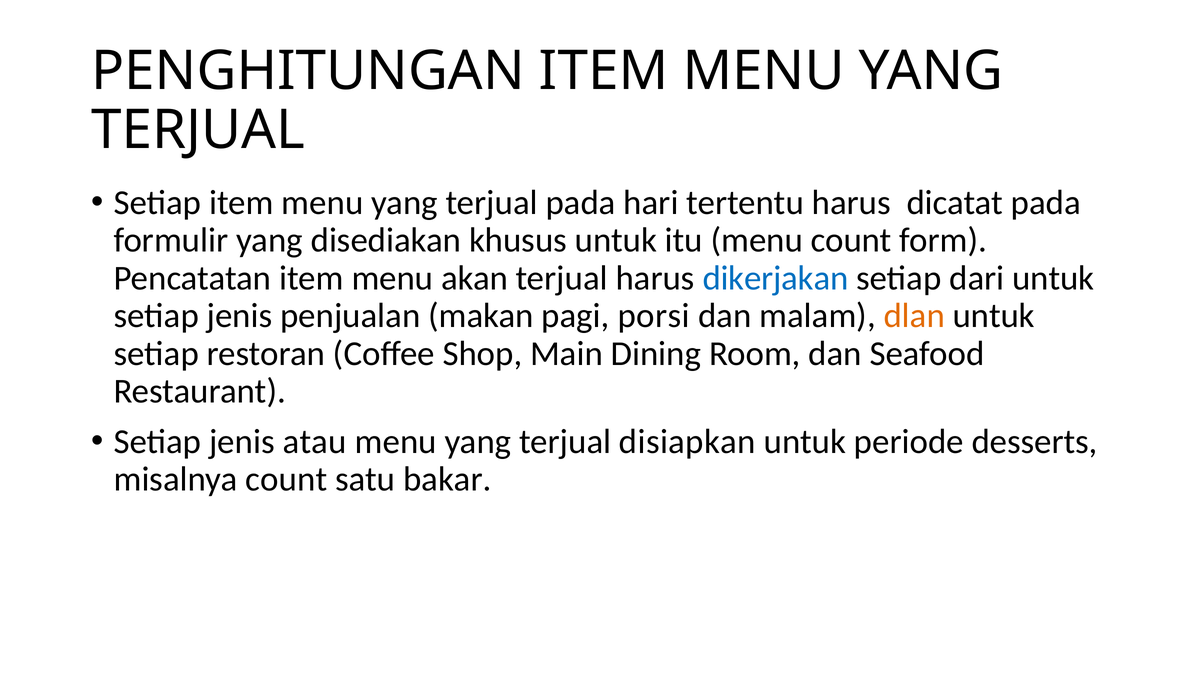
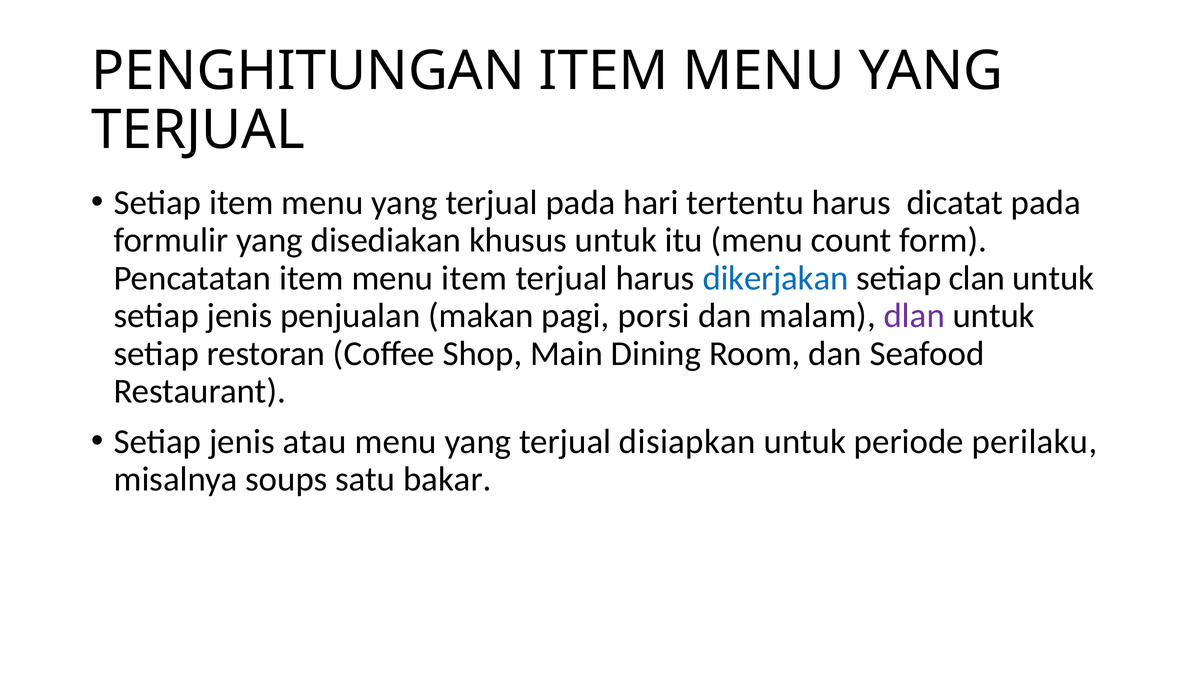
menu akan: akan -> item (474, 278)
dari: dari -> clan (977, 278)
dlan colour: orange -> purple (914, 316)
desserts: desserts -> perilaku (1034, 441)
misalnya count: count -> soups (286, 479)
